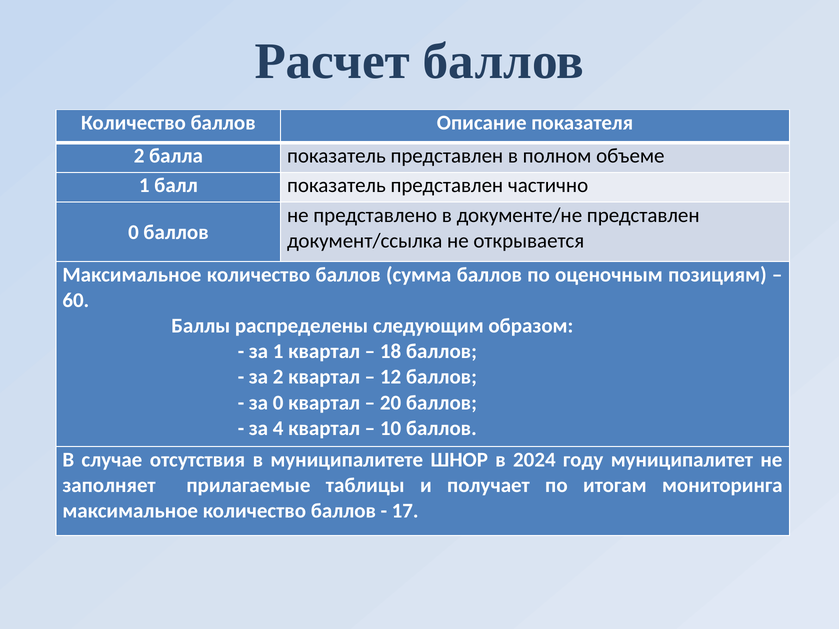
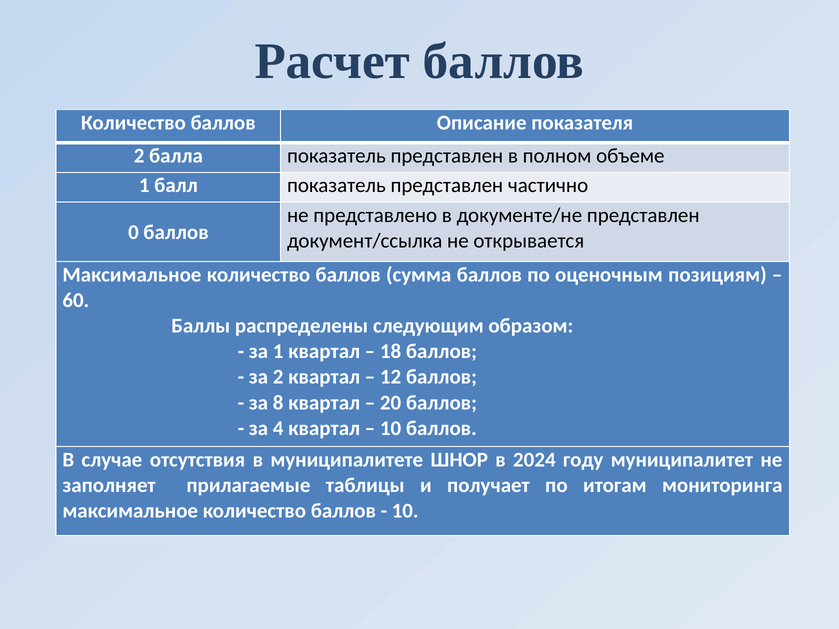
за 0: 0 -> 8 (278, 403)
17: 17 -> 10 (405, 511)
